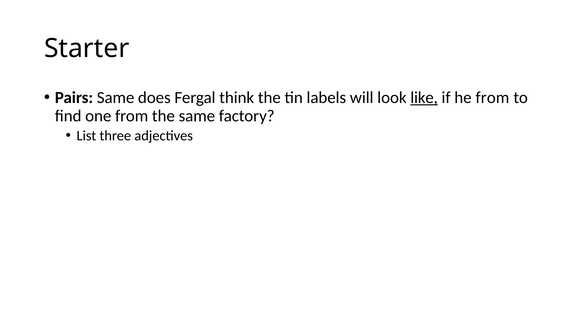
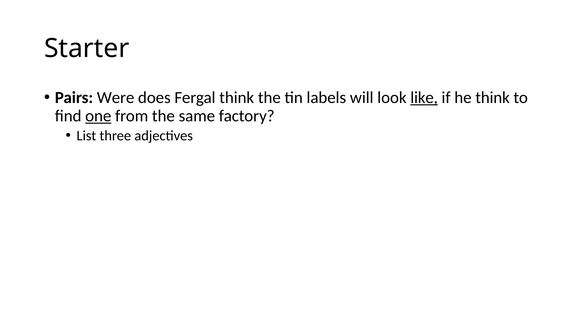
Pairs Same: Same -> Were (116, 98)
he from: from -> think (493, 98)
one underline: none -> present (98, 116)
